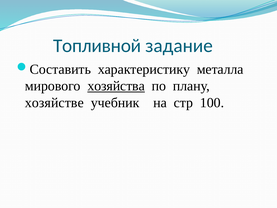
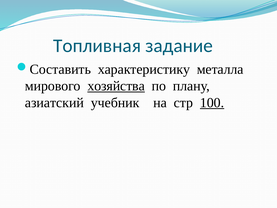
Топливной: Топливной -> Топливная (97, 46)
хозяйстве: хозяйстве -> азиатский (54, 103)
100 underline: none -> present (212, 103)
